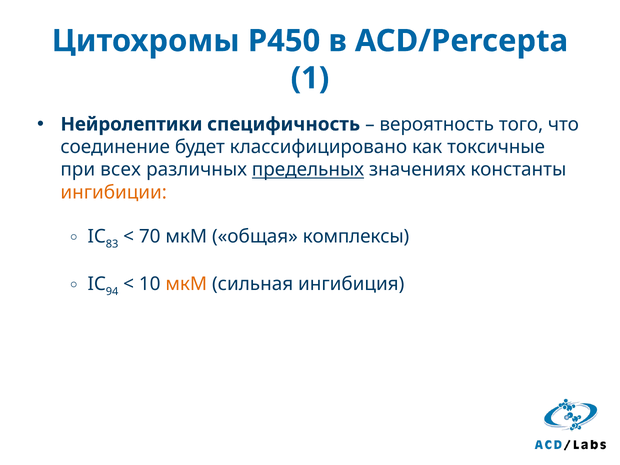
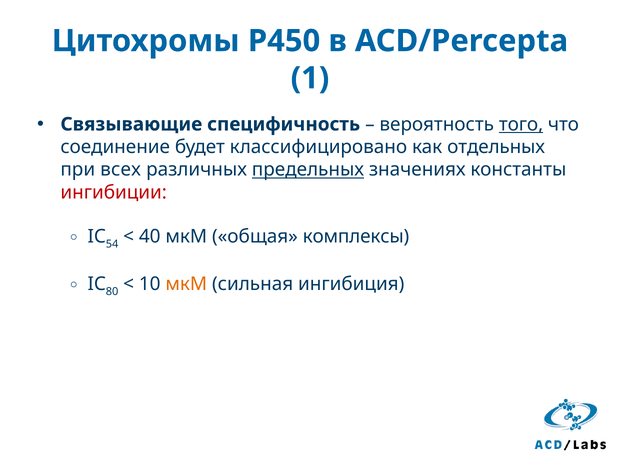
Нейролептики: Нейролептики -> Связывающие (131, 124)
того underline: none -> present (521, 124)
токсичные: токсичные -> отдельных (496, 147)
ингибиции colour: orange -> red (114, 192)
83: 83 -> 54 (112, 244)
70: 70 -> 40 (150, 237)
94: 94 -> 80 (112, 291)
